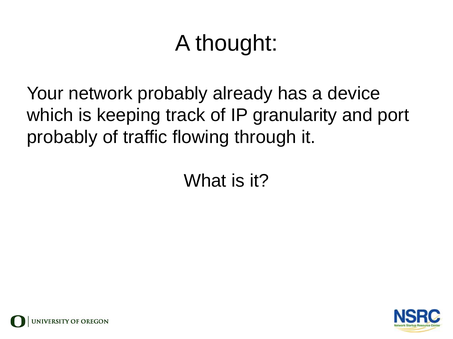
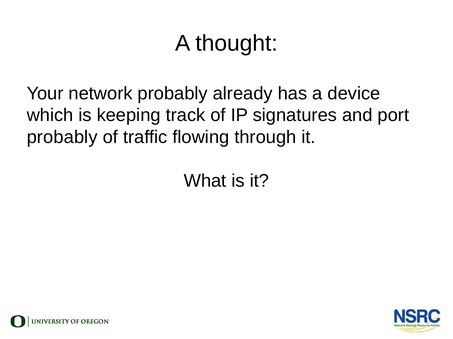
granularity: granularity -> signatures (295, 115)
